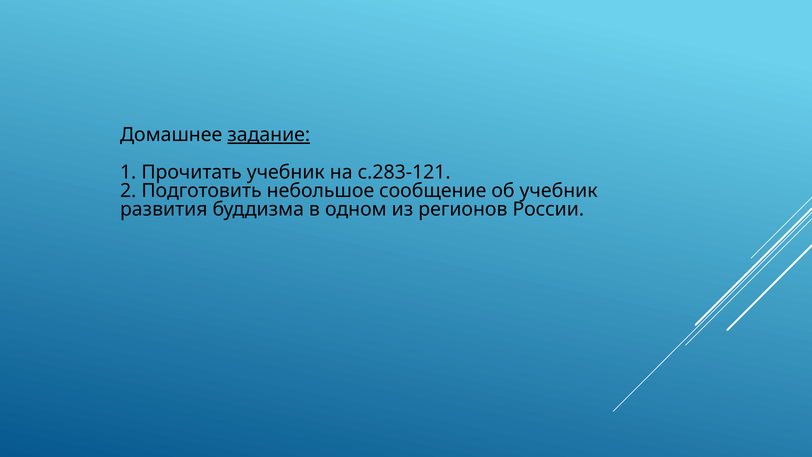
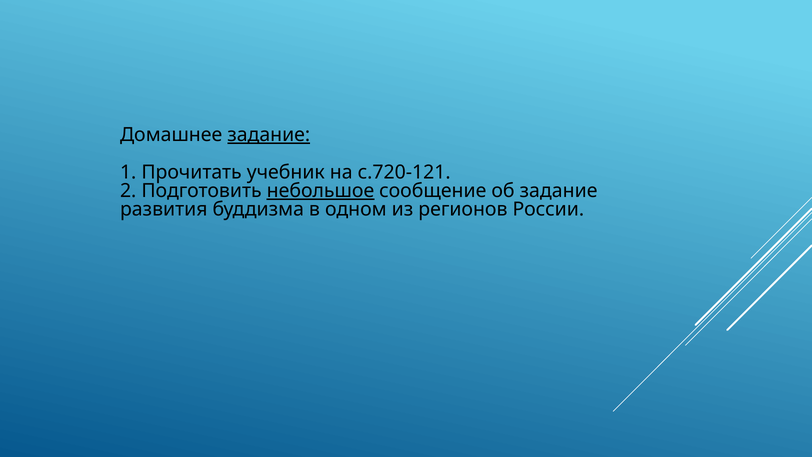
с.283-121: с.283-121 -> с.720-121 (404, 172)
небольшое underline: none -> present (320, 191)
об учебник: учебник -> задание (559, 191)
